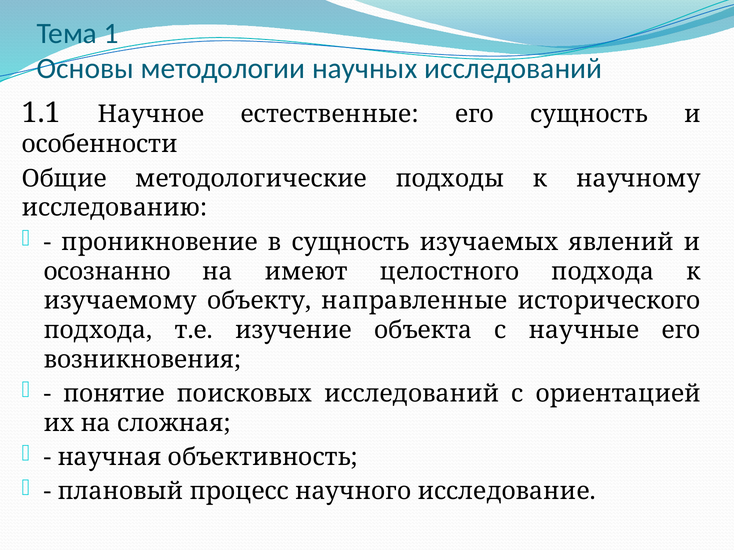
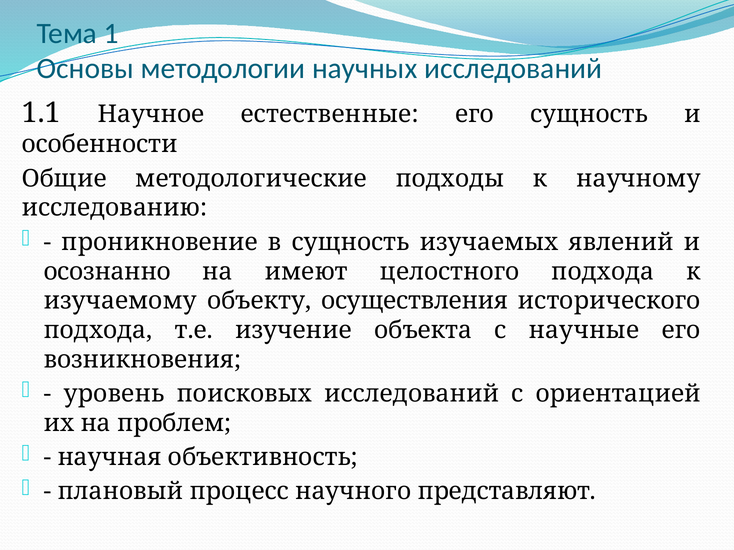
направленные: направленные -> осуществления (415, 301)
понятие: понятие -> уровень (114, 394)
сложная: сложная -> проблем (174, 423)
исследование: исследование -> представляют (507, 492)
